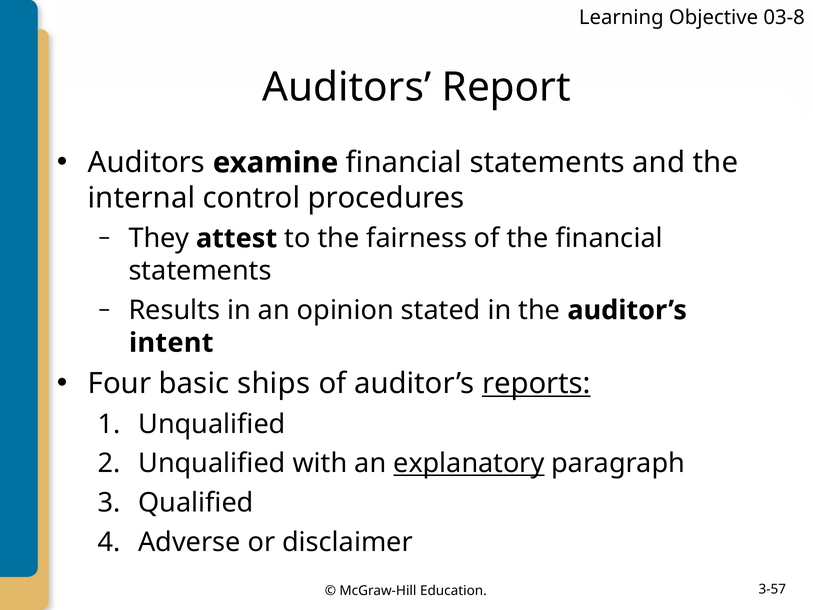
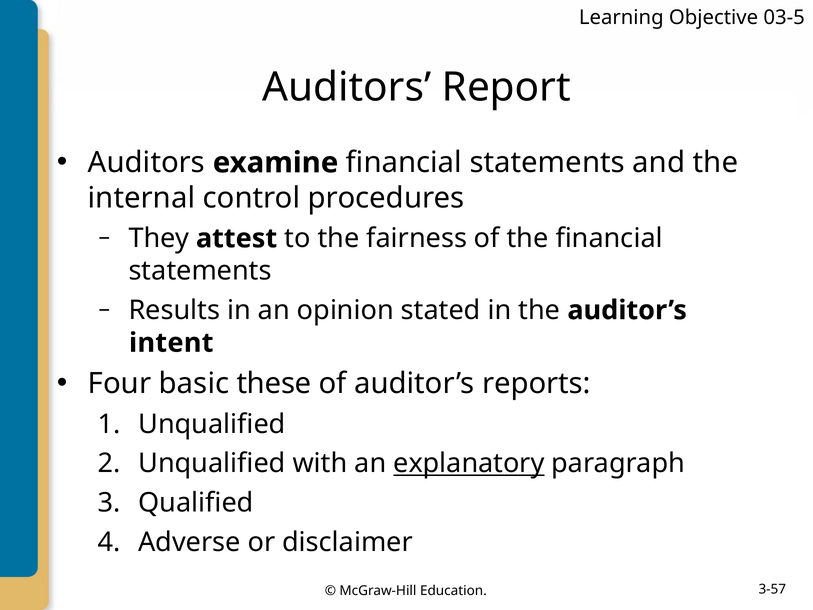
03-8: 03-8 -> 03-5 (784, 17)
ships: ships -> these (274, 383)
reports underline: present -> none (536, 383)
